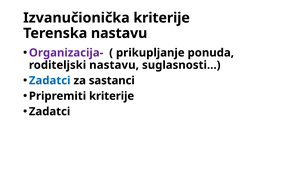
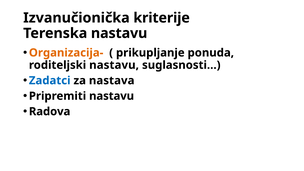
Organizacija- colour: purple -> orange (66, 53)
sastanci: sastanci -> nastava (112, 81)
Pripremiti kriterije: kriterije -> nastavu (112, 96)
Zadatci: Zadatci -> Radova (50, 112)
